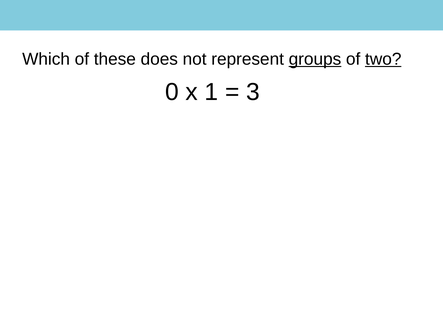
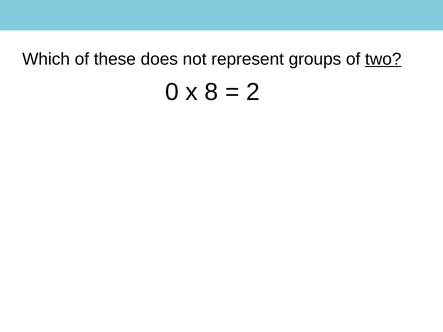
groups underline: present -> none (315, 59)
1: 1 -> 8 (211, 92)
3: 3 -> 2 (253, 92)
